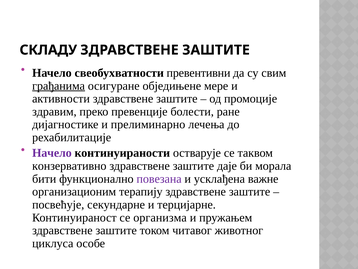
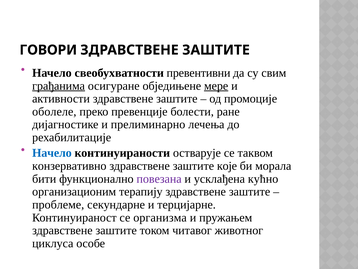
СКЛАДУ: СКЛАДУ -> ГОВОРИ (48, 50)
мере underline: none -> present (216, 86)
здравим: здравим -> оболеле (54, 111)
Начело colour: purple -> blue (52, 153)
даје: даје -> које (227, 166)
важне: важне -> кућно (263, 179)
посвећује: посвећује -> проблеме (58, 204)
